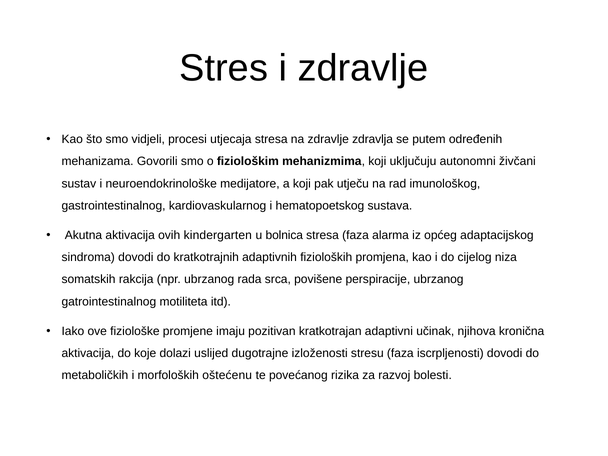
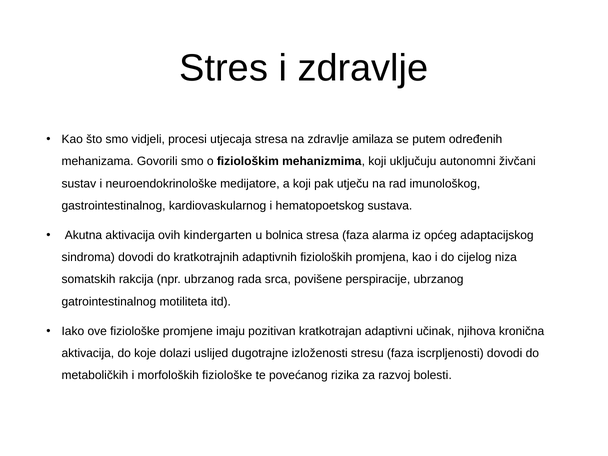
zdravlja: zdravlja -> amilaza (373, 139)
morfoloških oštećenu: oštećenu -> fiziološke (227, 375)
